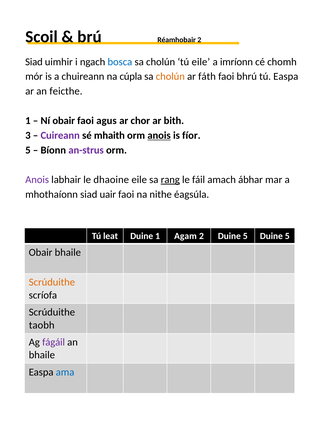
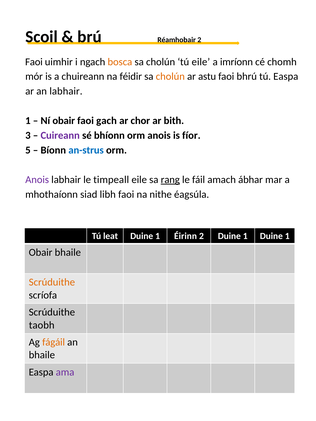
Siad: Siad -> Faoi (34, 62)
bosca colour: blue -> orange (120, 62)
cúpla: cúpla -> féidir (131, 77)
fáth: fáth -> astu (207, 77)
an feicthe: feicthe -> labhair (66, 91)
agus: agus -> gach (107, 121)
mhaith: mhaith -> bhíonn (109, 136)
anois underline: present -> none (159, 136)
an-strus colour: purple -> blue (86, 150)
dhaoine: dhaoine -> timpeall (111, 180)
uair: uair -> libh (108, 195)
Agam: Agam -> Éirinn (186, 236)
2 Duine 5: 5 -> 1 (245, 236)
5: 5 -> 1 (287, 236)
fágáil colour: purple -> orange (54, 342)
ama colour: blue -> purple (65, 372)
